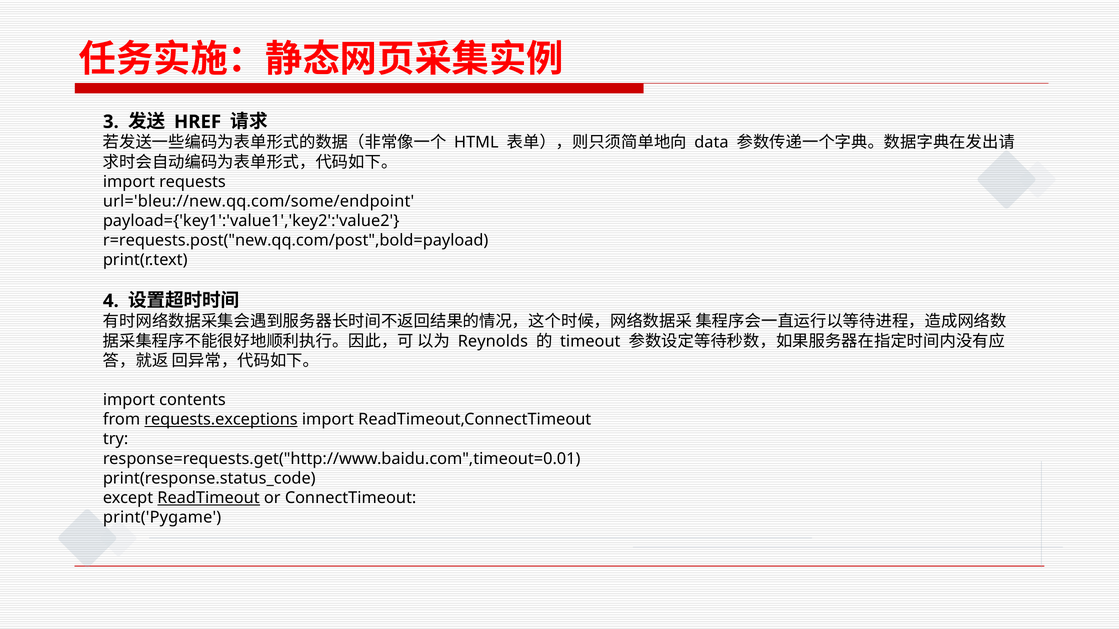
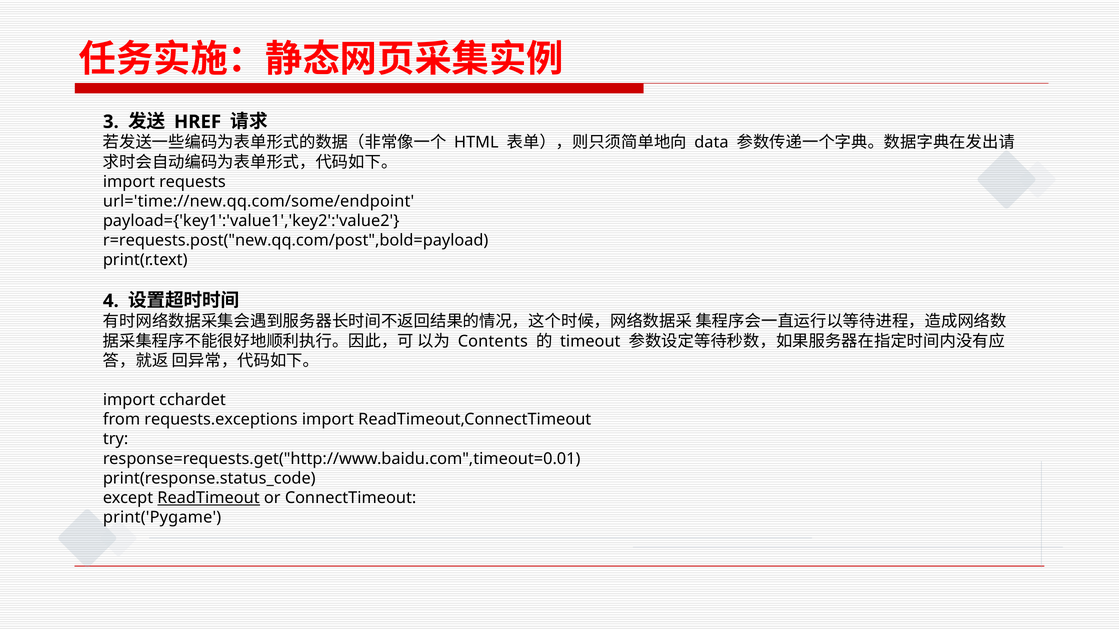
url='bleu://new.qq.com/some/endpoint: url='bleu://new.qq.com/some/endpoint -> url='time://new.qq.com/some/endpoint (259, 201)
Reynolds: Reynolds -> Contents (493, 341)
contents: contents -> cchardet (193, 400)
requests.exceptions underline: present -> none (221, 420)
